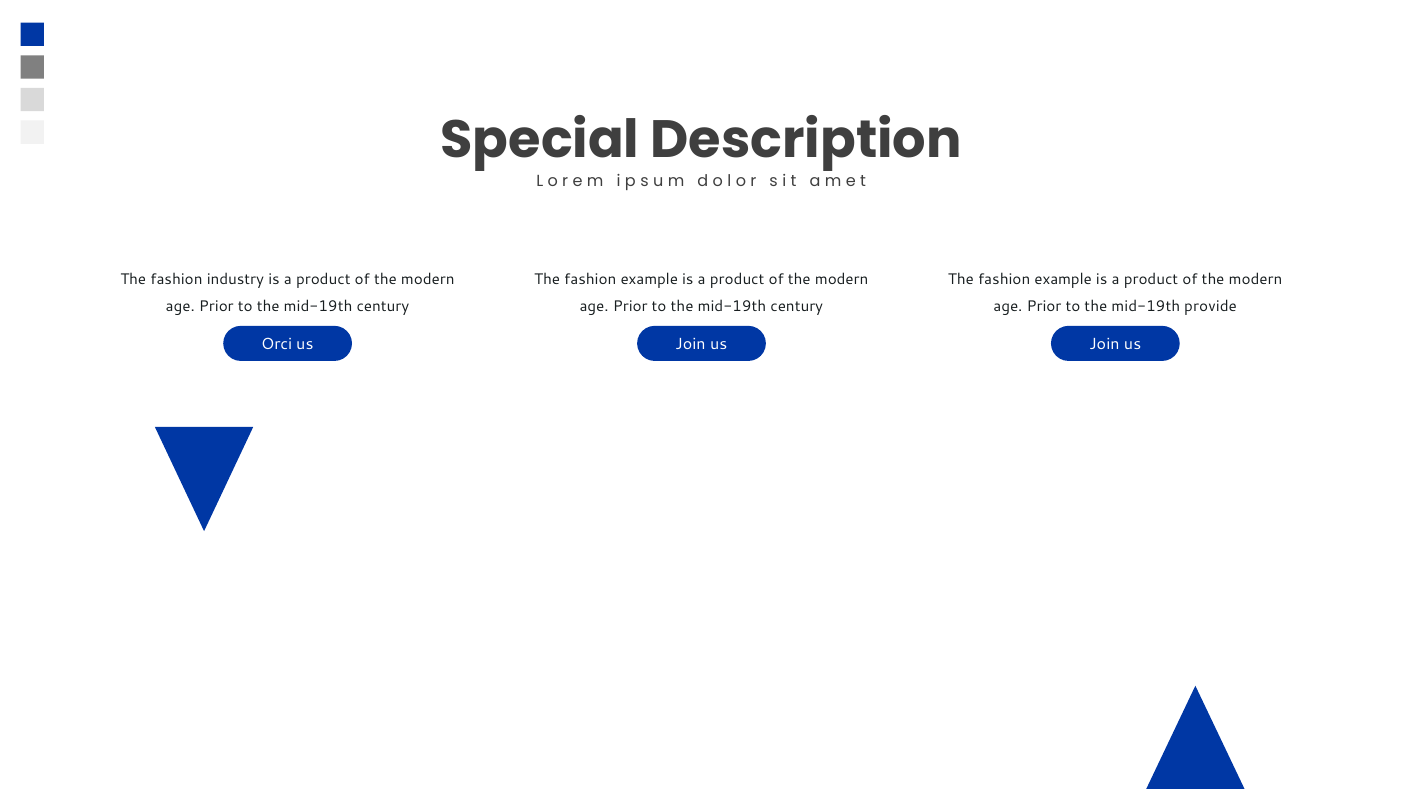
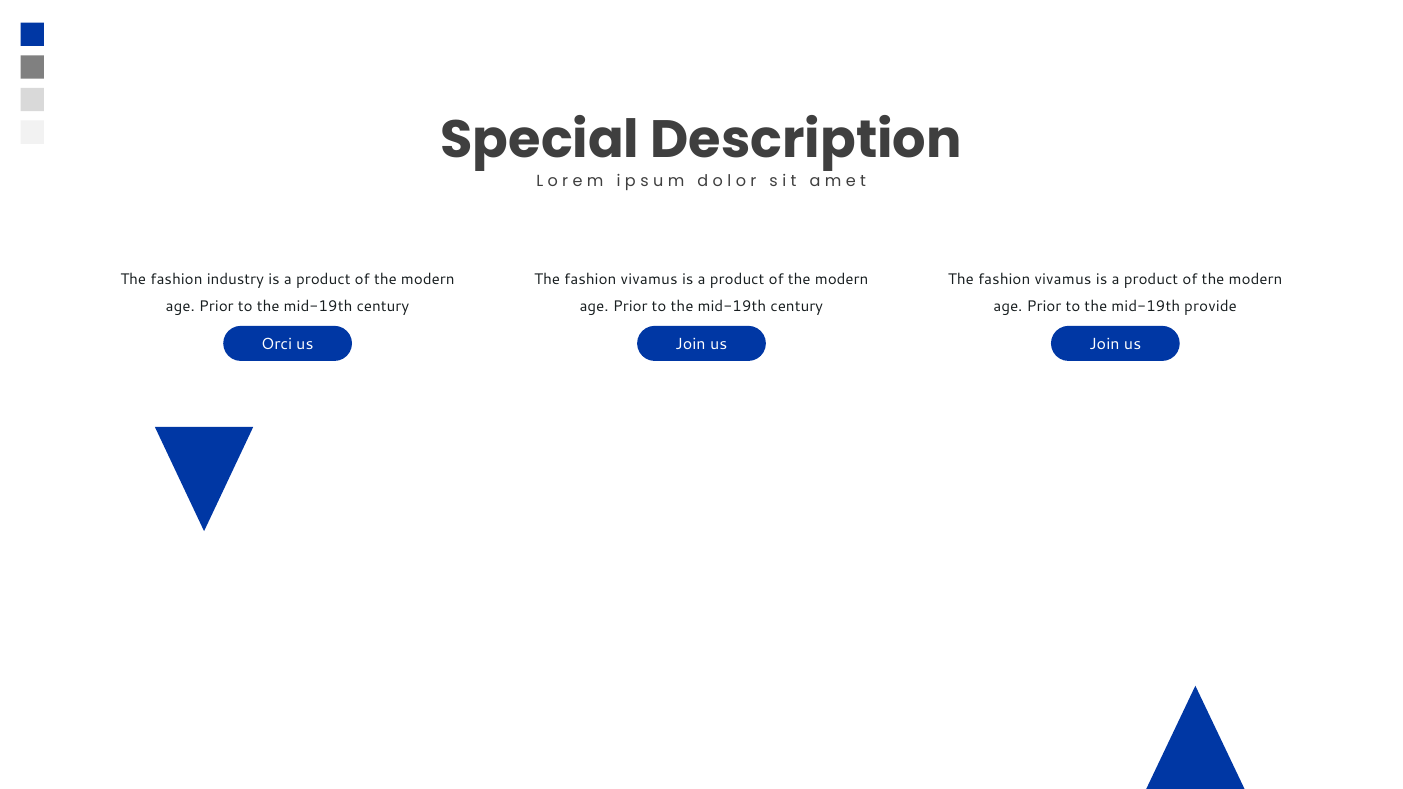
example: example -> vivamus (649, 279)
example: example -> vivamus (1063, 279)
